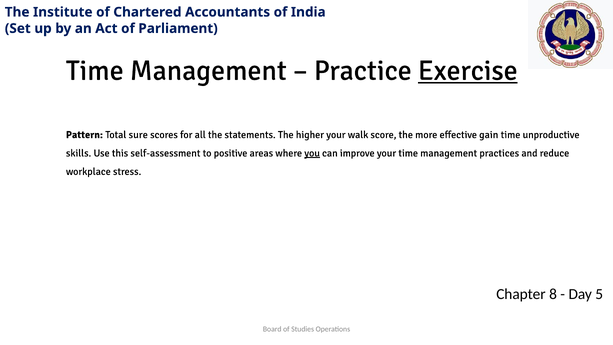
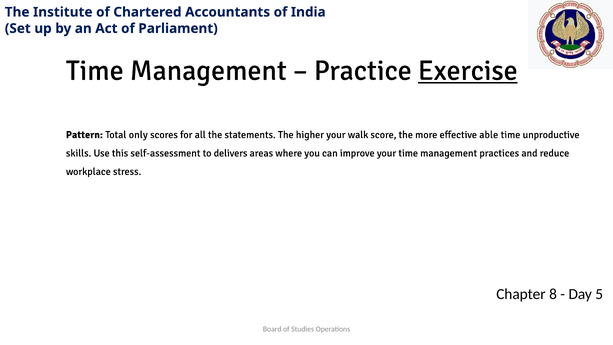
sure: sure -> only (138, 135)
gain: gain -> able (489, 135)
positive: positive -> delivers (231, 153)
you underline: present -> none (312, 153)
